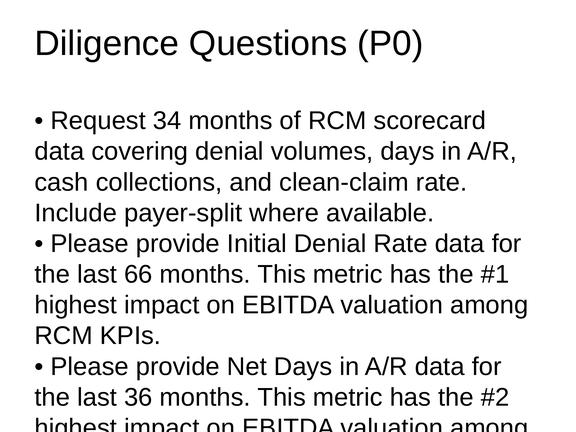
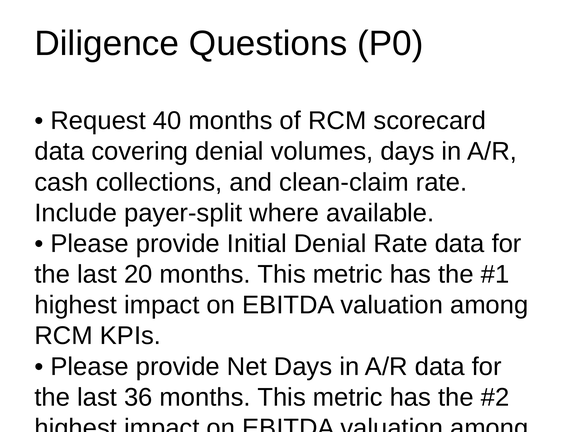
34: 34 -> 40 (167, 121)
66: 66 -> 20 (138, 274)
